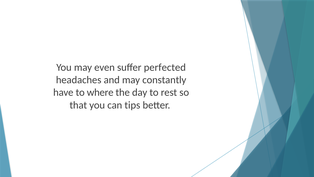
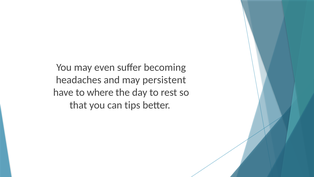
perfected: perfected -> becoming (165, 67)
constantly: constantly -> persistent (164, 80)
